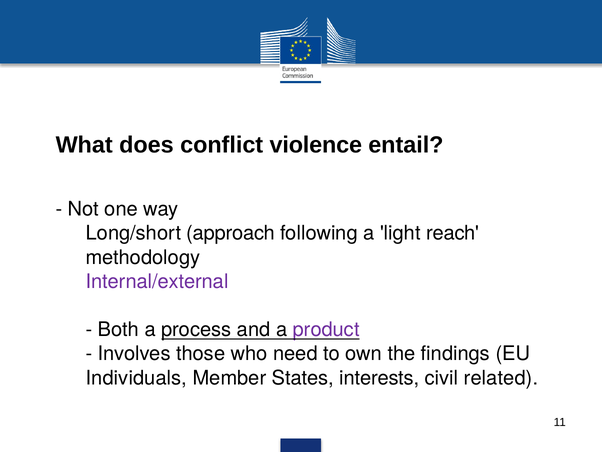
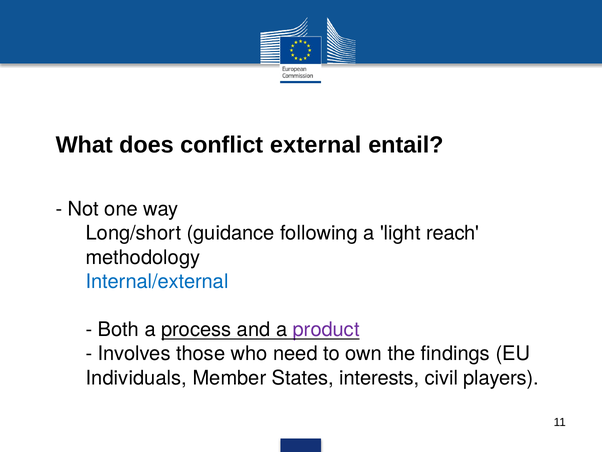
violence: violence -> external (316, 145)
approach: approach -> guidance (231, 233)
Internal/external colour: purple -> blue (157, 281)
related: related -> players (501, 378)
